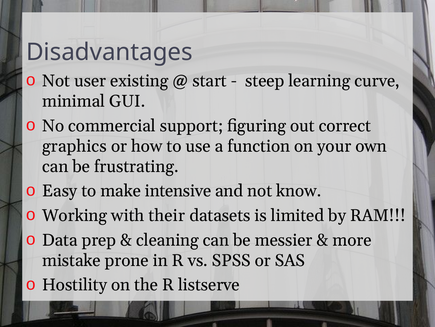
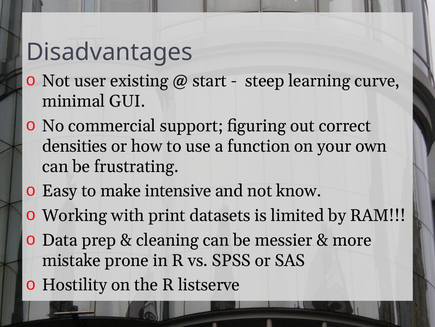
graphics: graphics -> densities (75, 146)
their: their -> print (167, 215)
